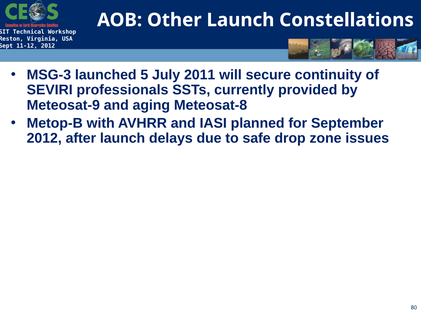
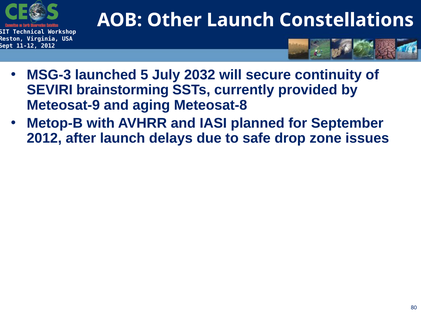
2011: 2011 -> 2032 (200, 75)
professionals: professionals -> brainstorming (123, 90)
